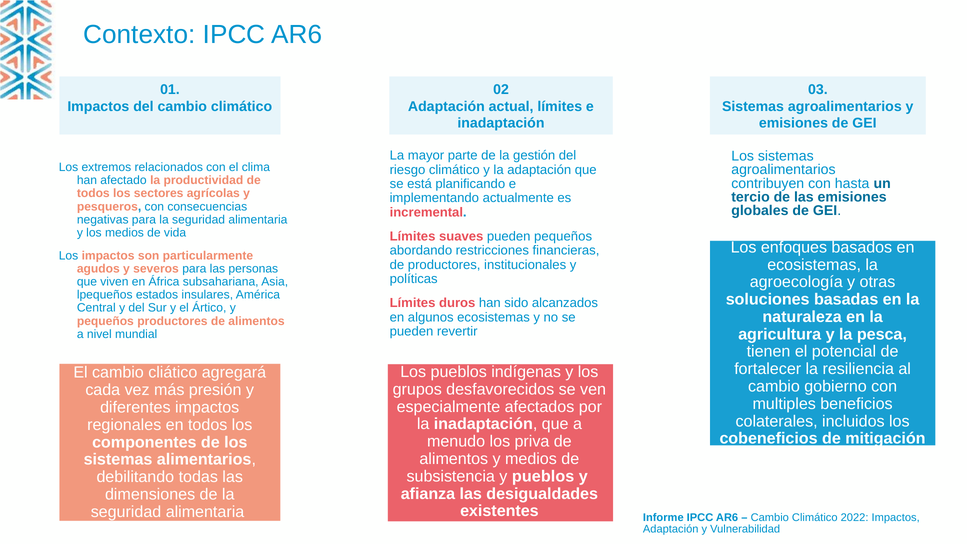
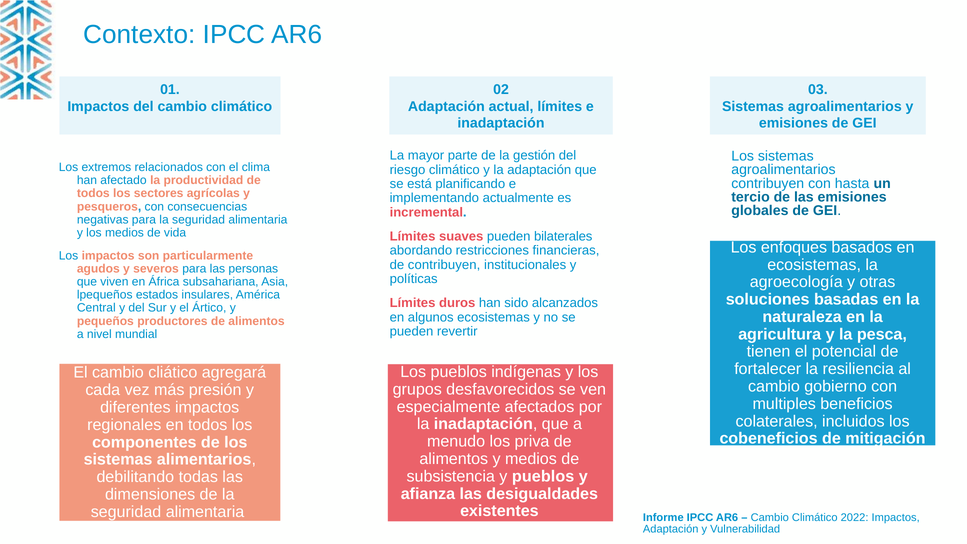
pueden pequeños: pequeños -> bilaterales (563, 236)
de productores: productores -> contribuyen (444, 265)
